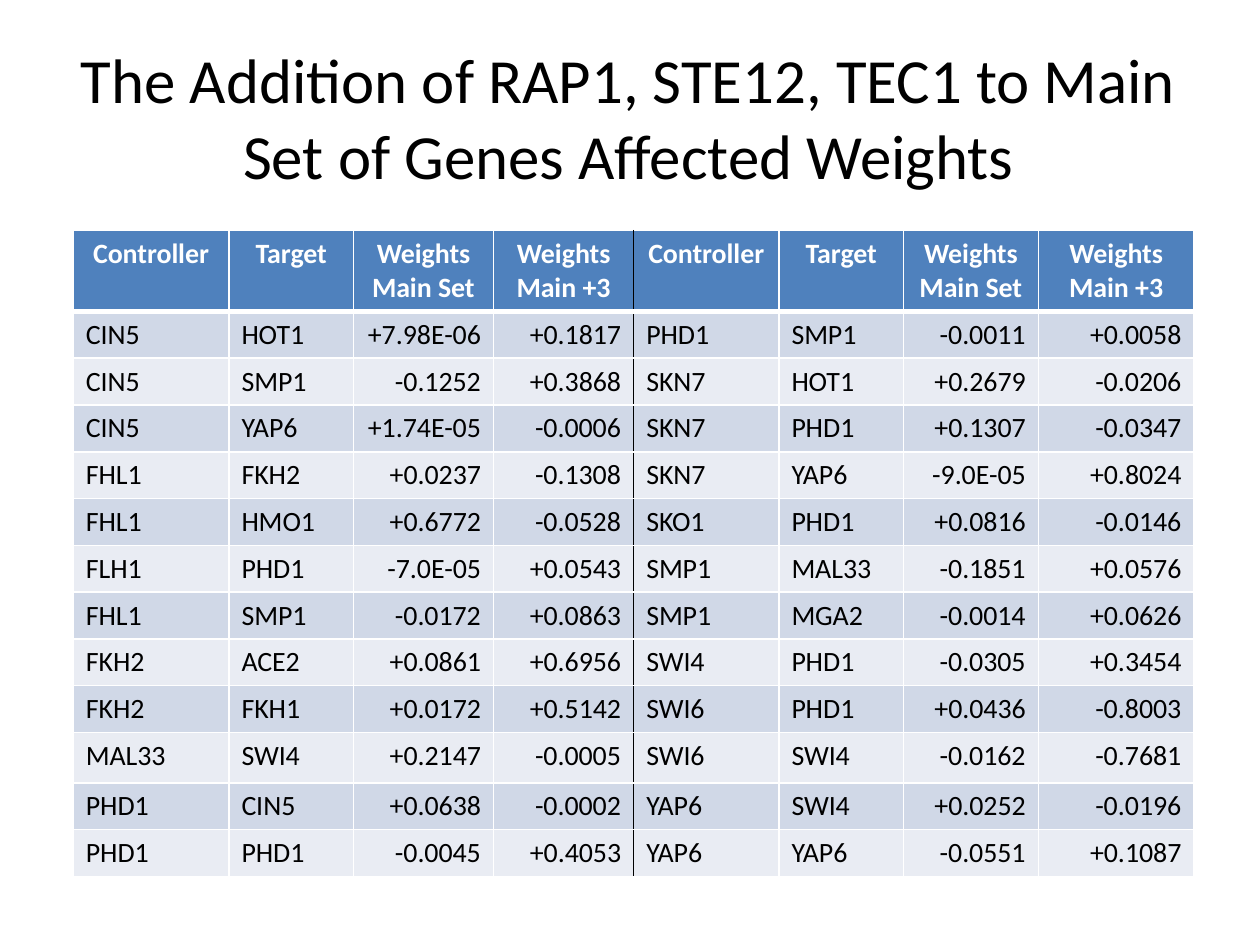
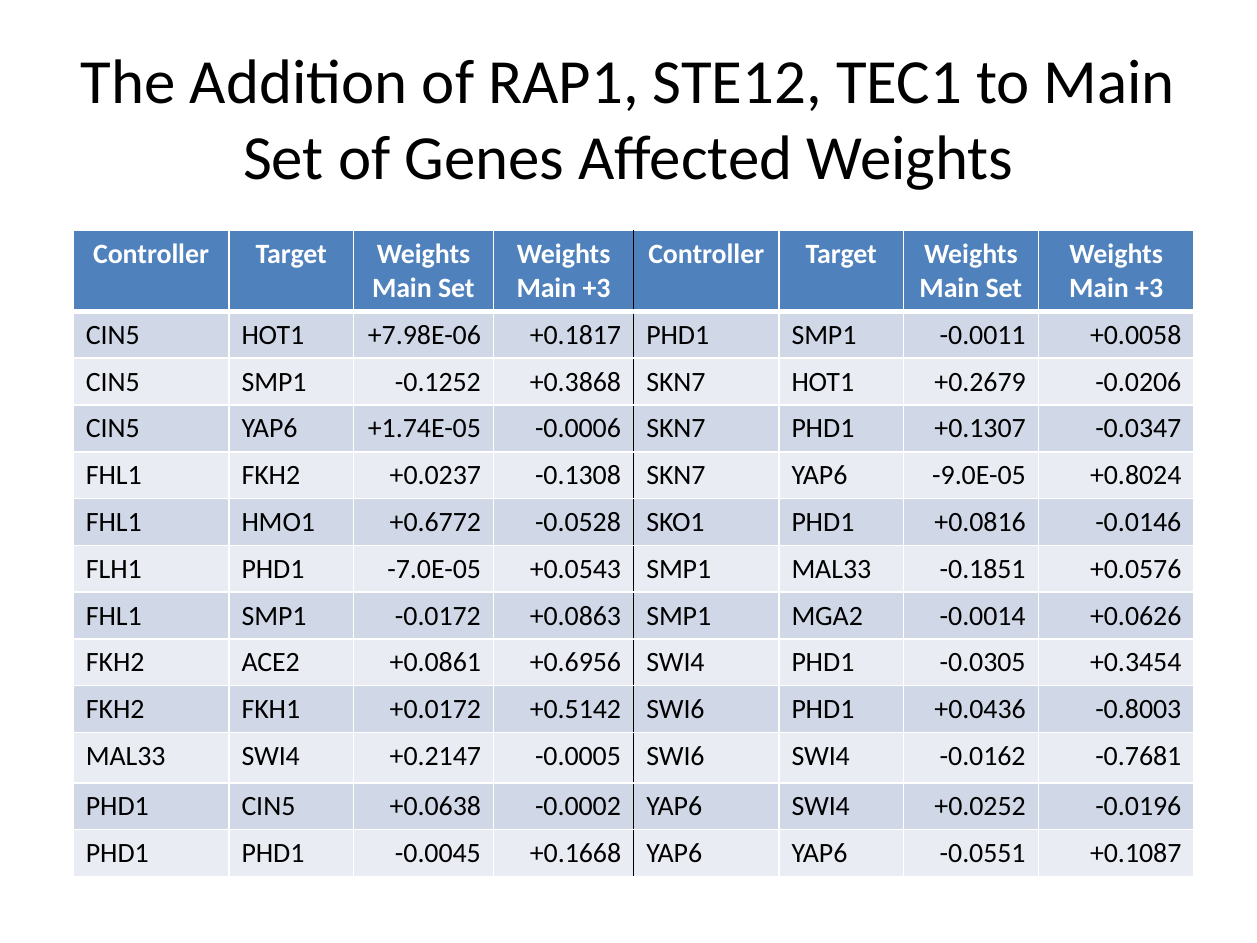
+0.4053: +0.4053 -> +0.1668 (575, 853)
